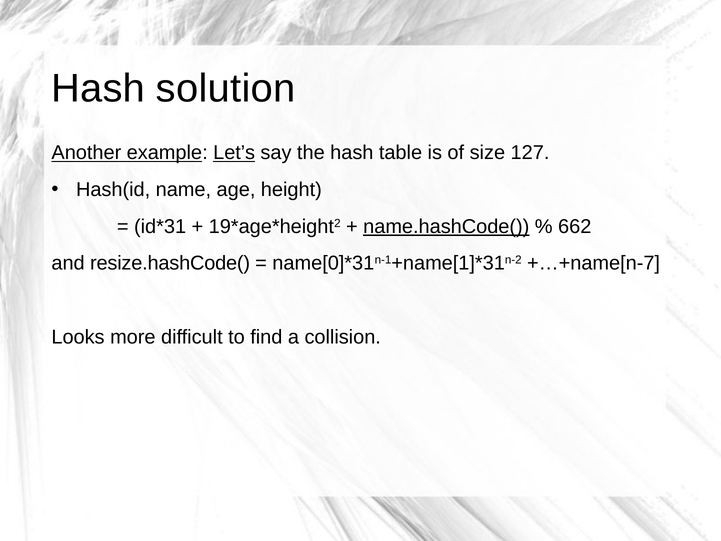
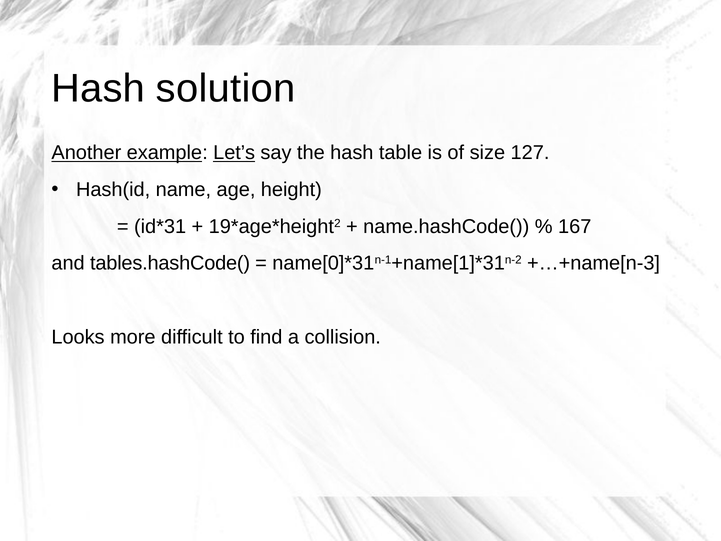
name.hashCode( underline: present -> none (446, 226)
662: 662 -> 167 (575, 226)
resize.hashCode(: resize.hashCode( -> tables.hashCode( (170, 263)
+…+name[n-7: +…+name[n-7 -> +…+name[n-3 (594, 263)
